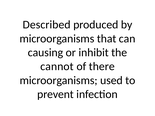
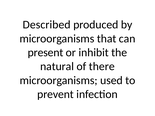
causing: causing -> present (46, 53)
cannot: cannot -> natural (57, 67)
